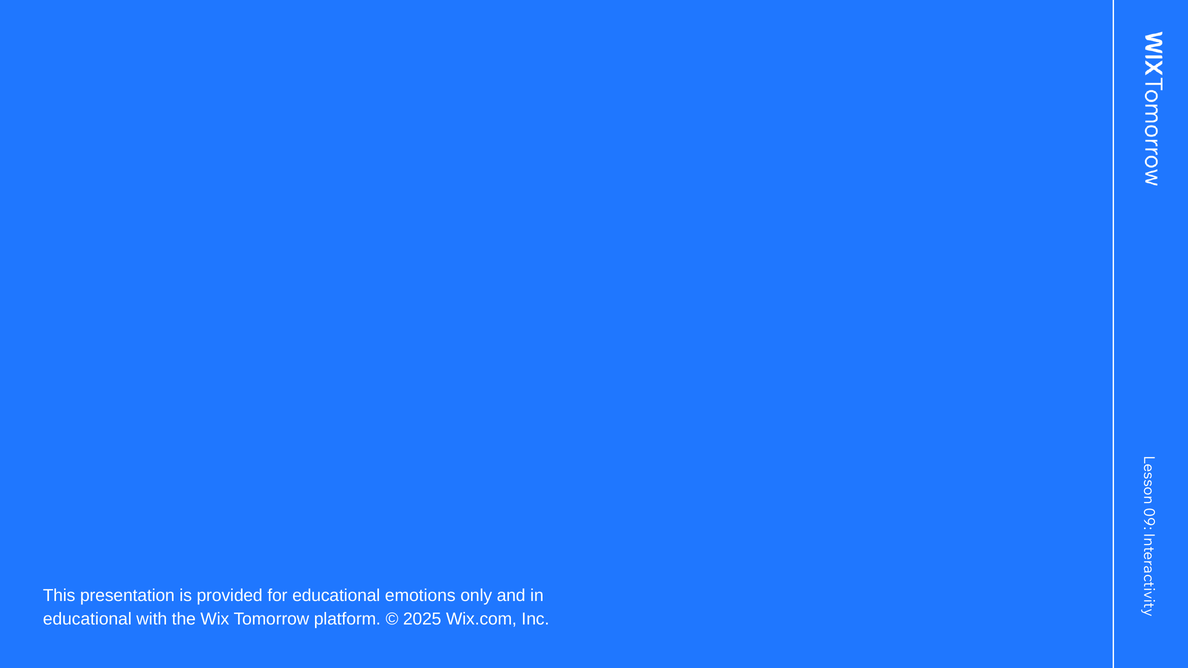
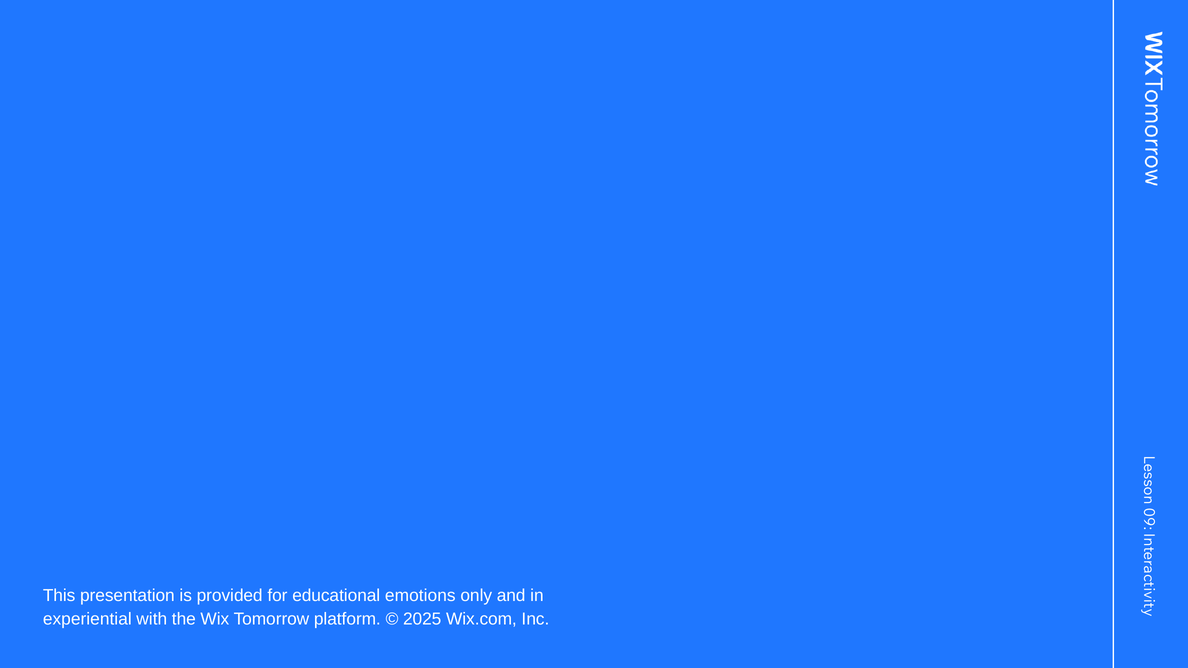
educational: educational -> experiential (87, 619)
